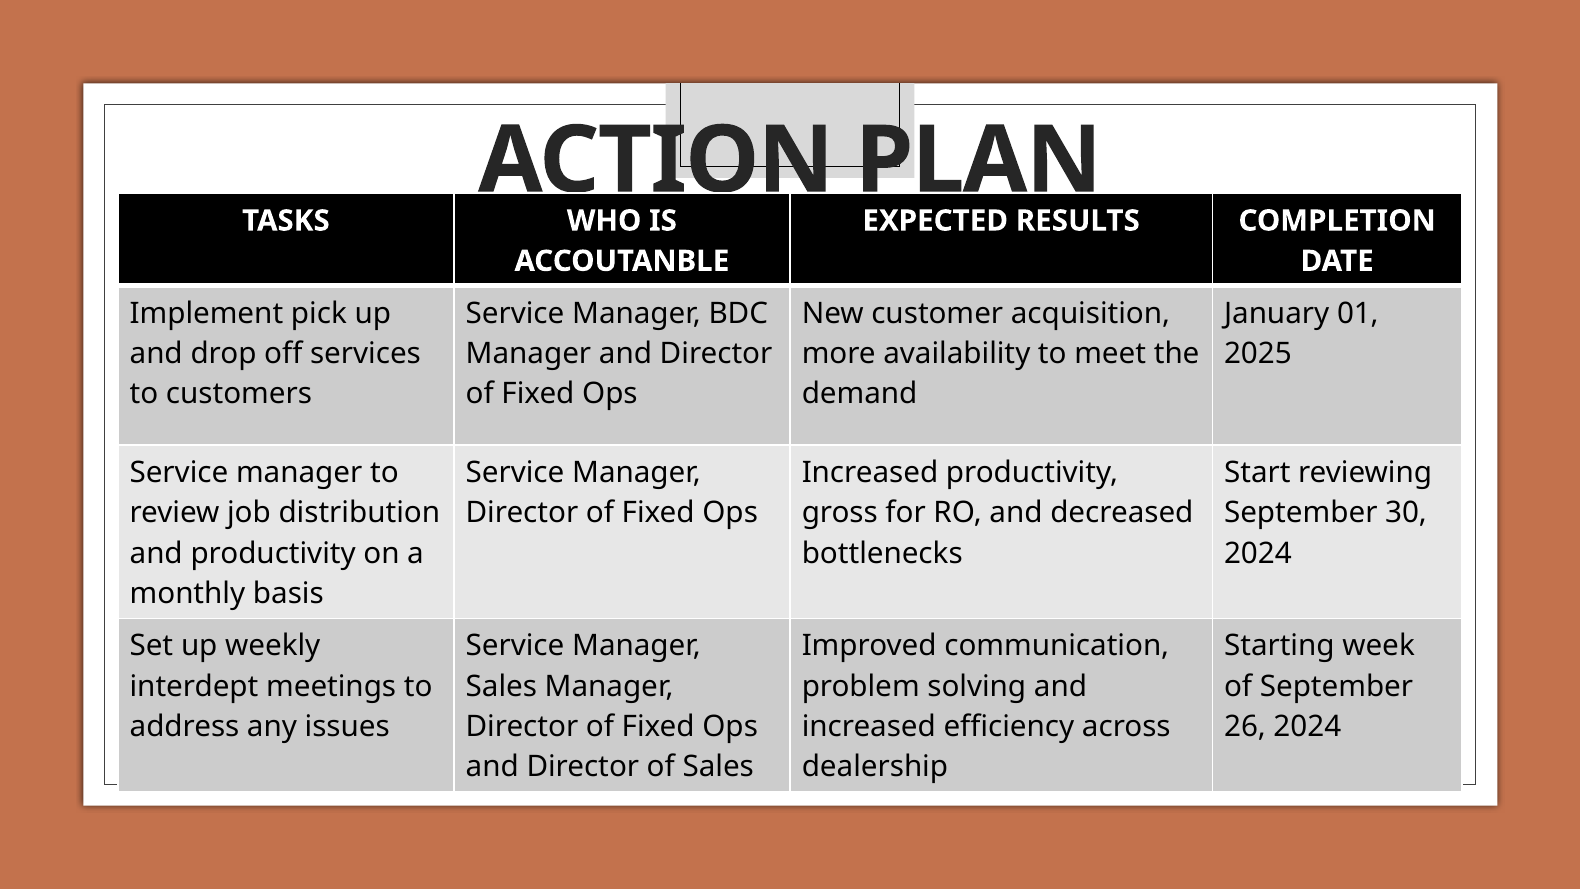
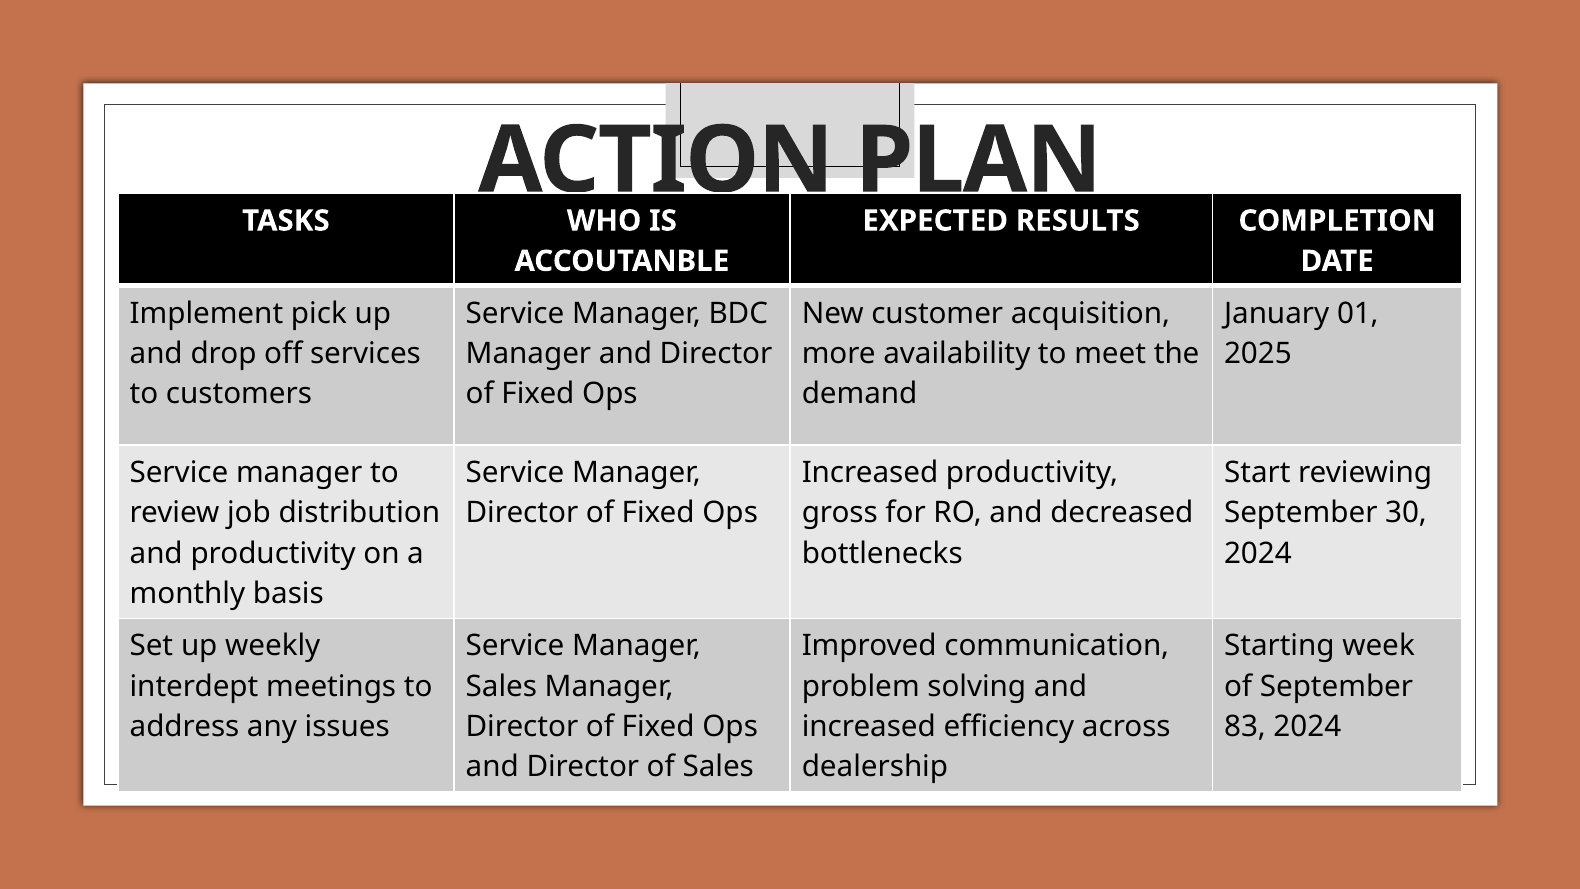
26: 26 -> 83 (1245, 726)
